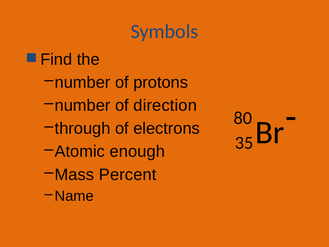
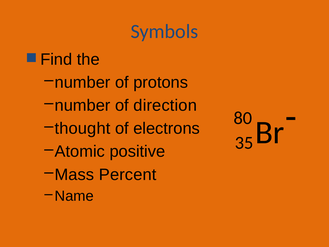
through: through -> thought (83, 128)
enough: enough -> positive (137, 151)
